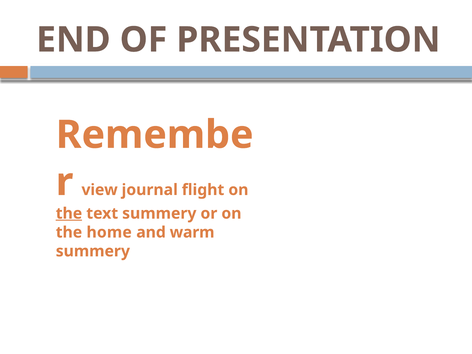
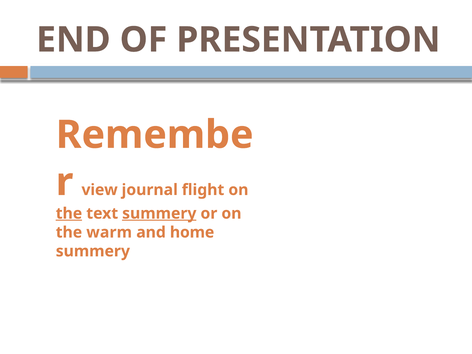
summery underline: none -> present (159, 213)
home: home -> warm (109, 232)
warm: warm -> home (192, 232)
